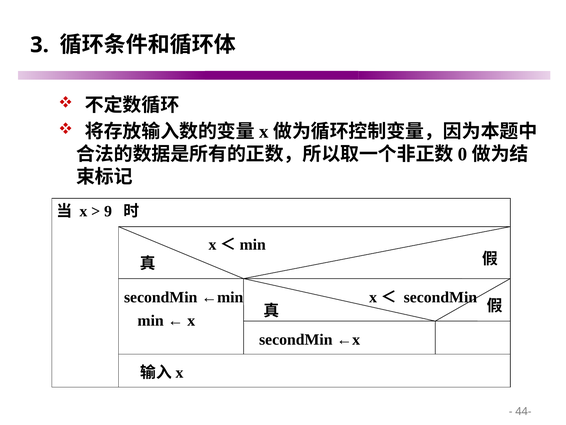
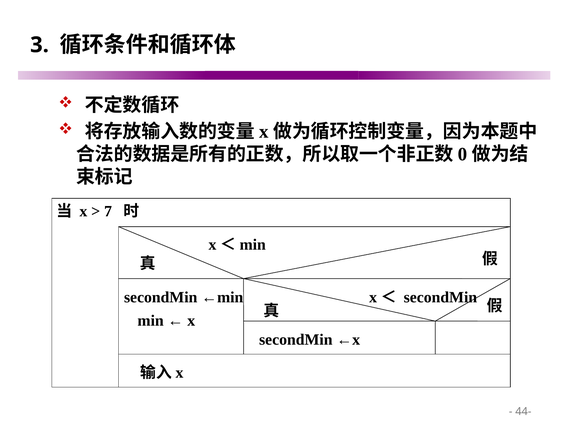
9: 9 -> 7 (108, 211)
